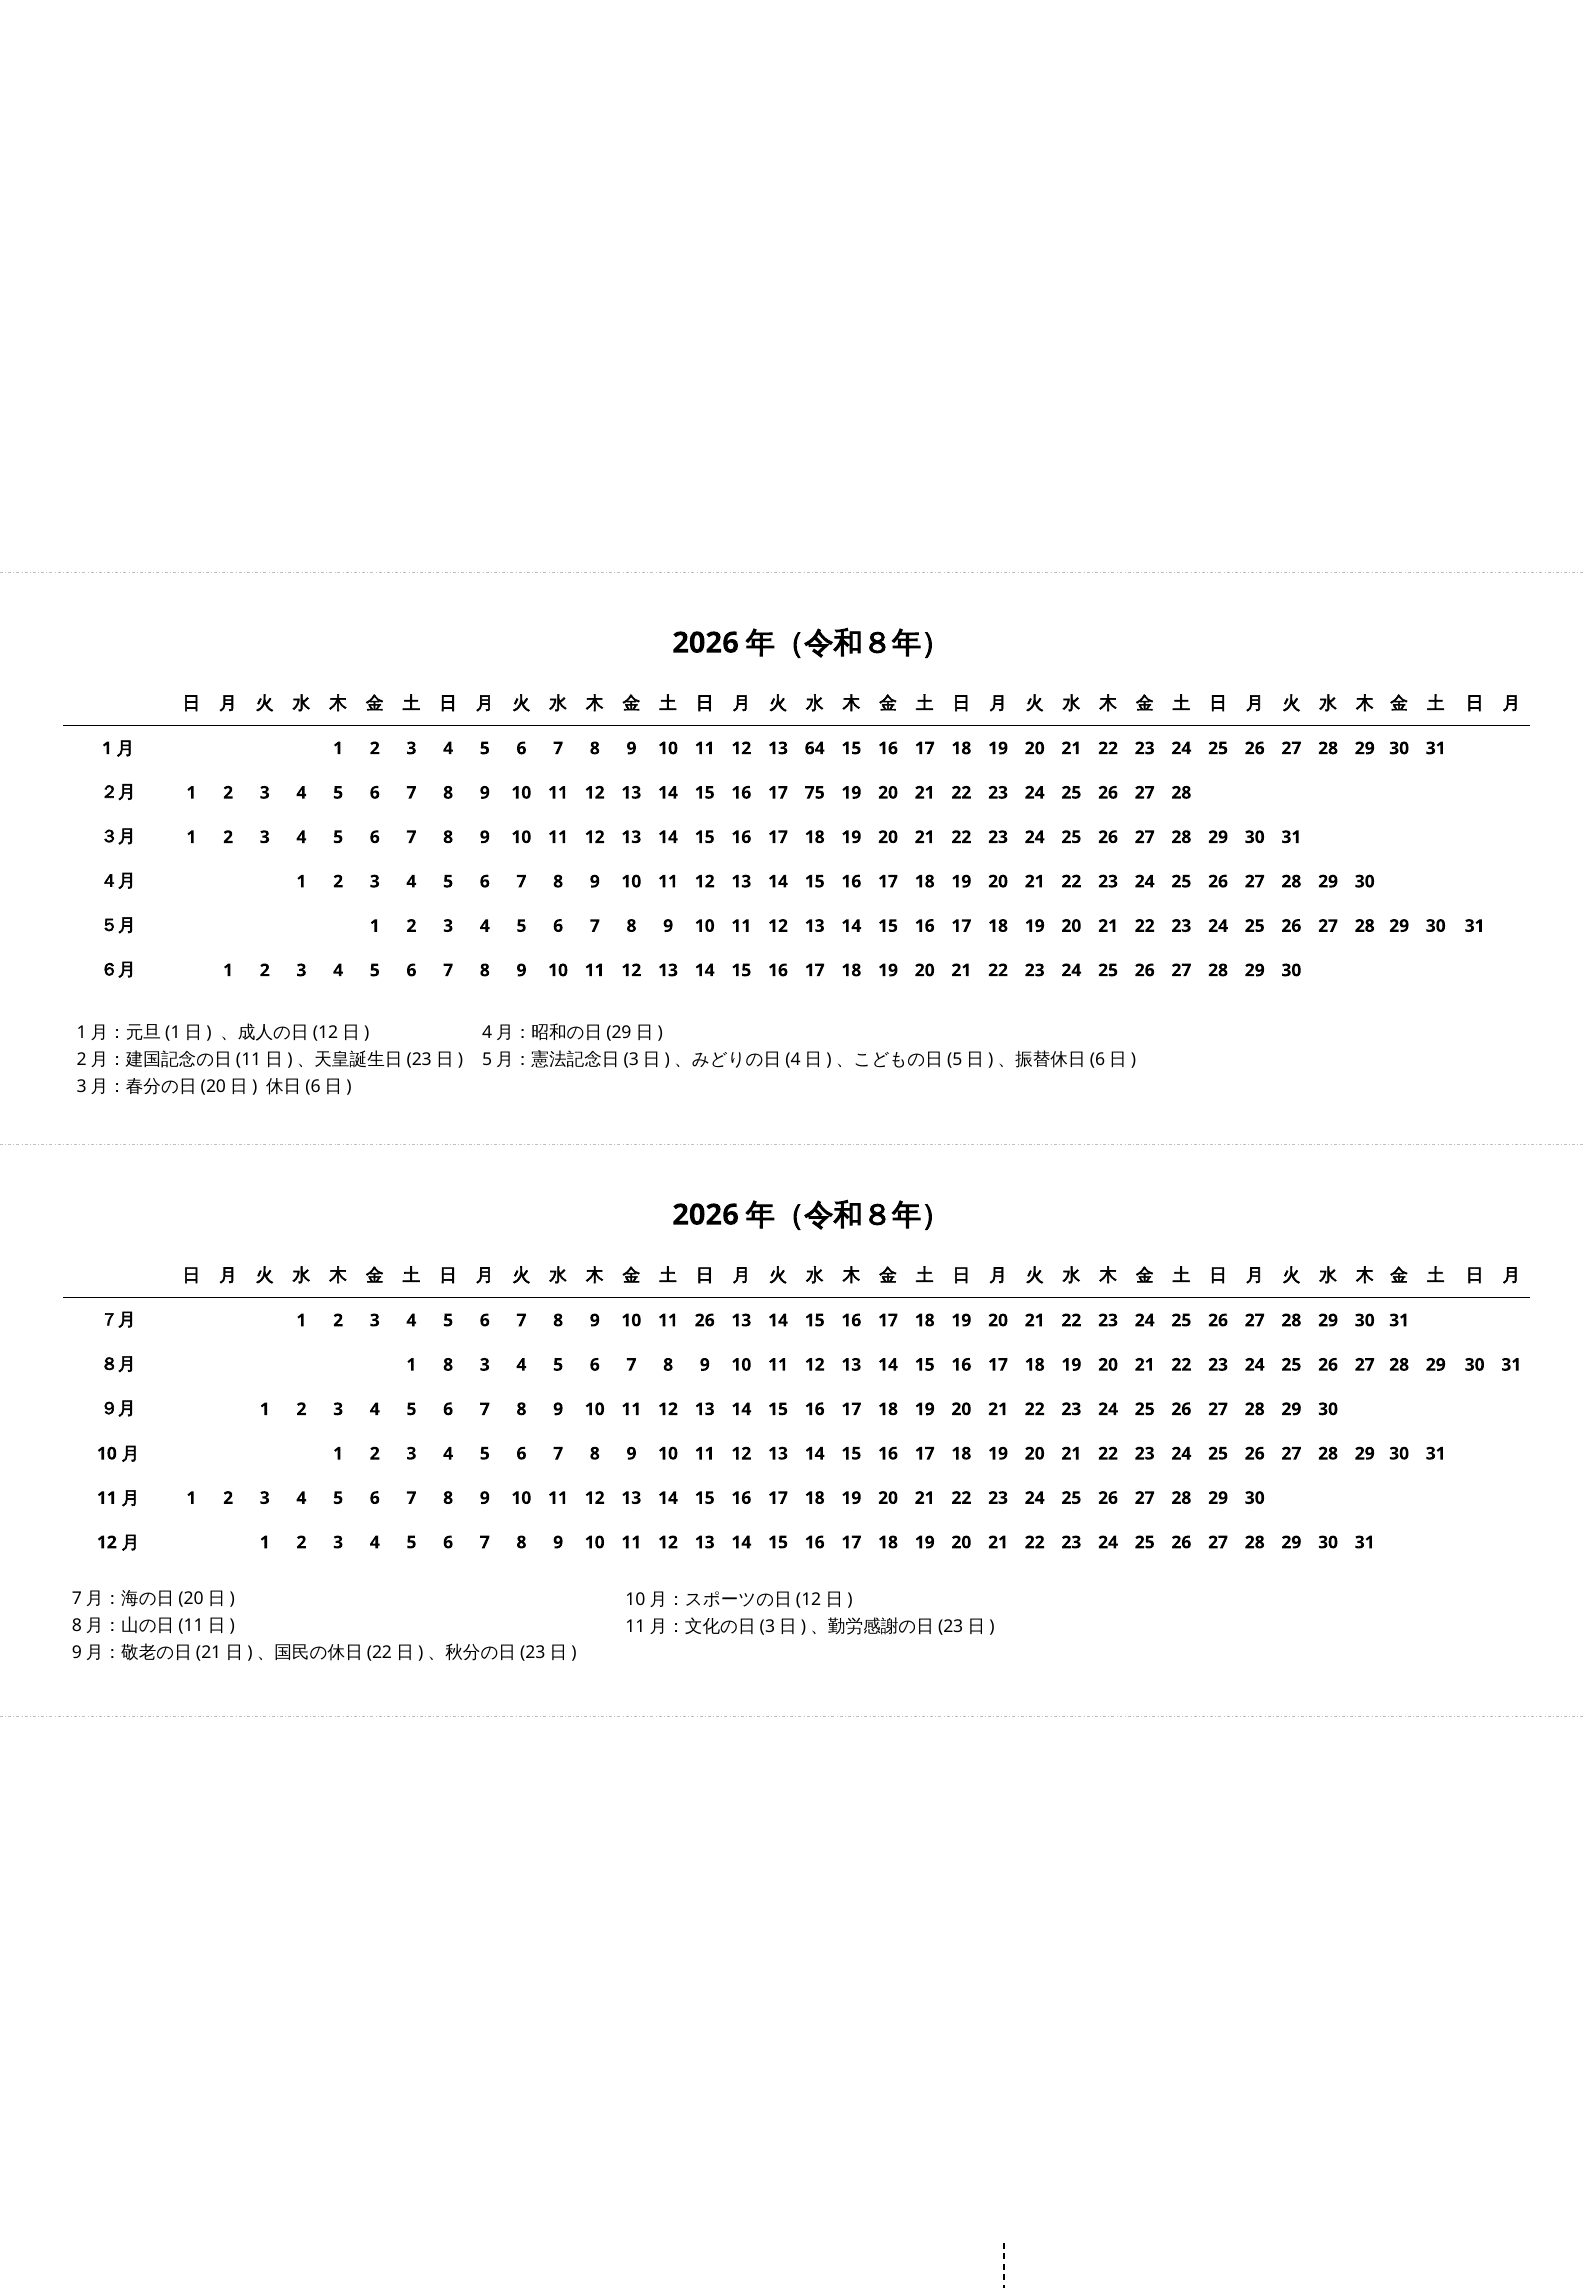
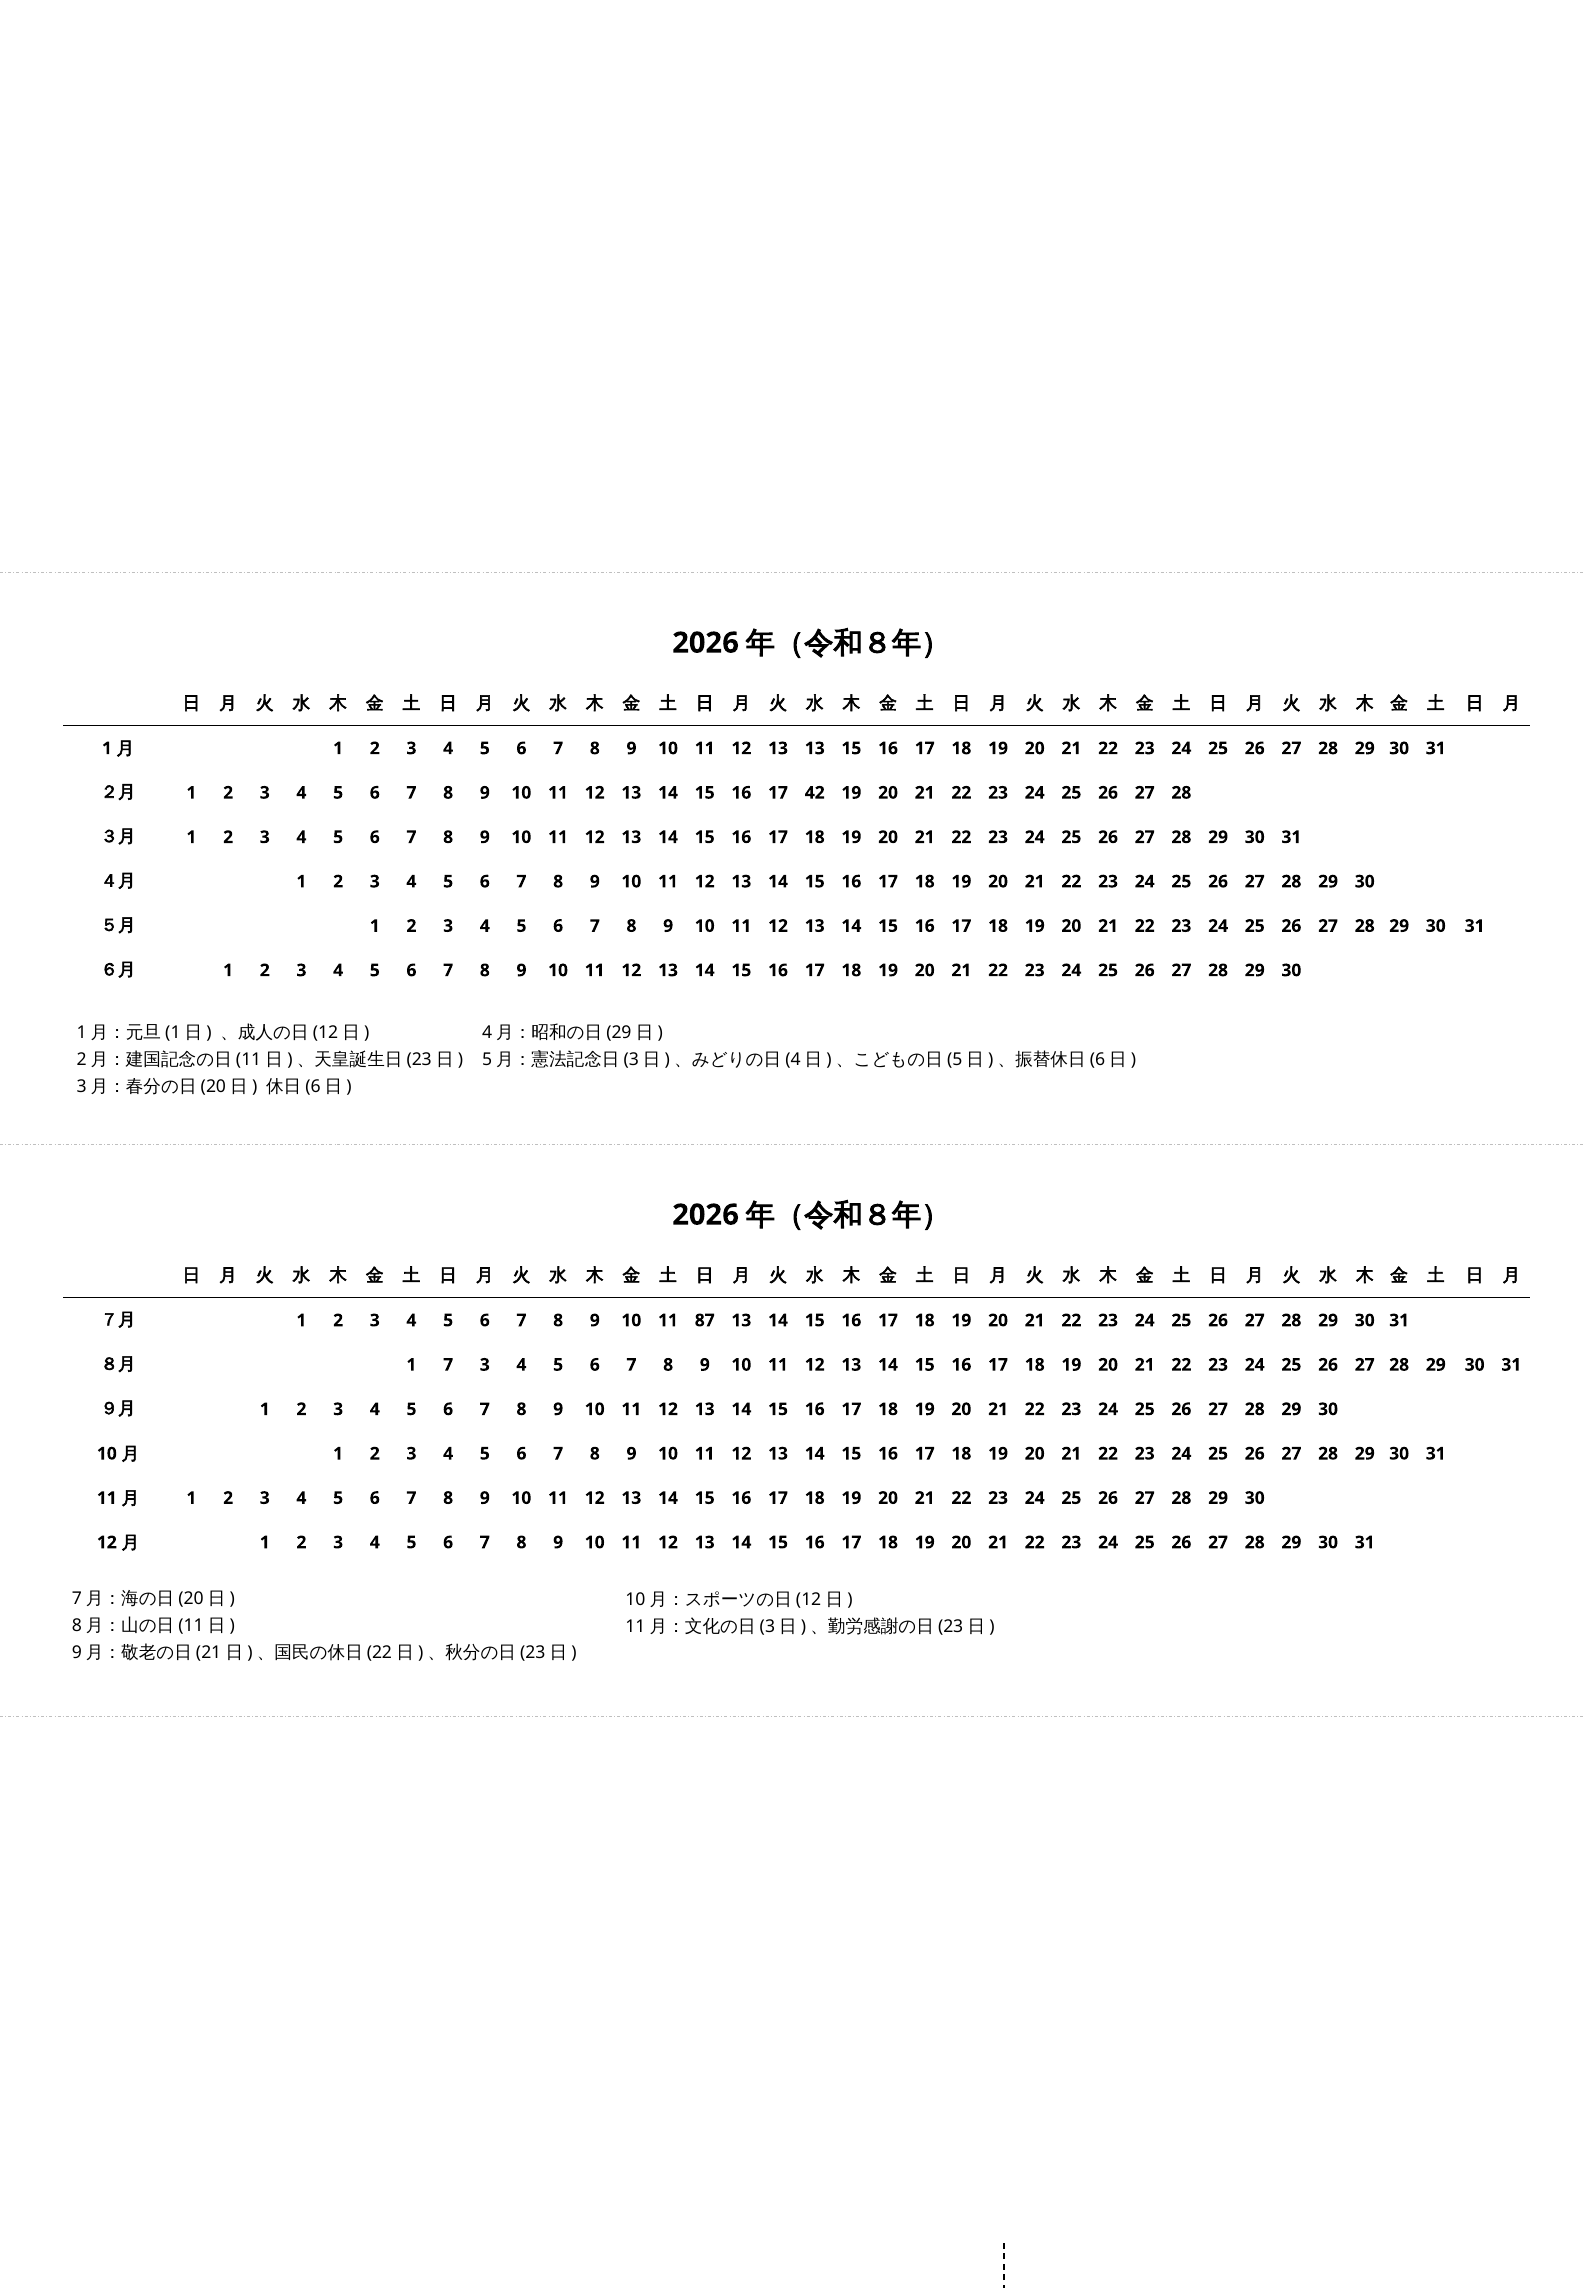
13 64: 64 -> 13 (815, 748)
75: 75 -> 42 (815, 793)
11 26: 26 -> 87 (705, 1321)
1 8: 8 -> 7 (448, 1365)
